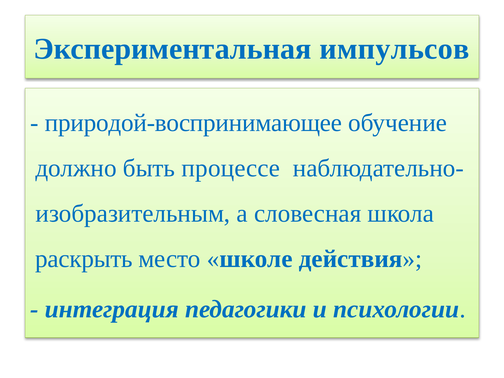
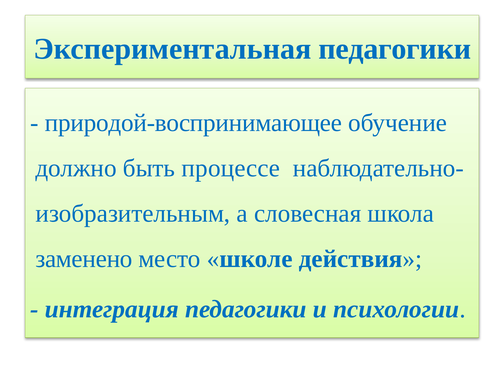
Экспериментальная импульсов: импульсов -> педагогики (395, 49)
раскрыть: раскрыть -> заменено (84, 259)
